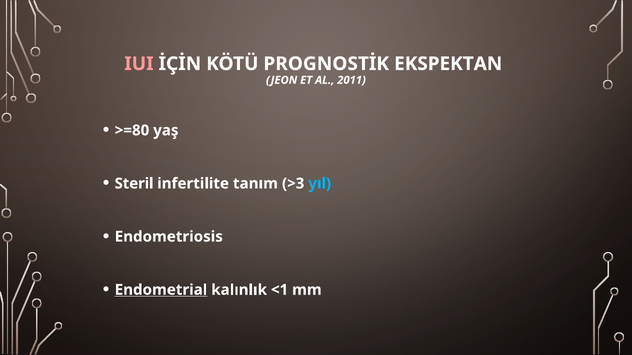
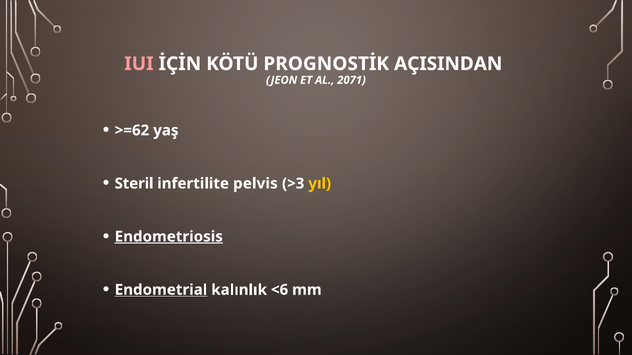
EKSPEKTAN: EKSPEKTAN -> AÇISINDAN (448, 64)
2011: 2011 -> 2071 (352, 80)
>=80: >=80 -> >=62 (132, 131)
tanım: tanım -> pelvis (255, 184)
yıl colour: light blue -> yellow (320, 184)
Endometriosis underline: none -> present (169, 237)
<1: <1 -> <6 (280, 290)
